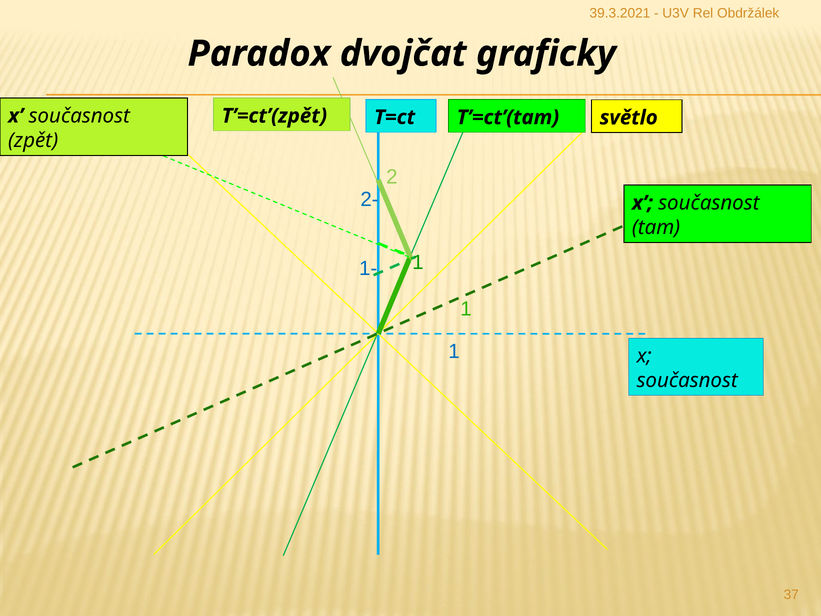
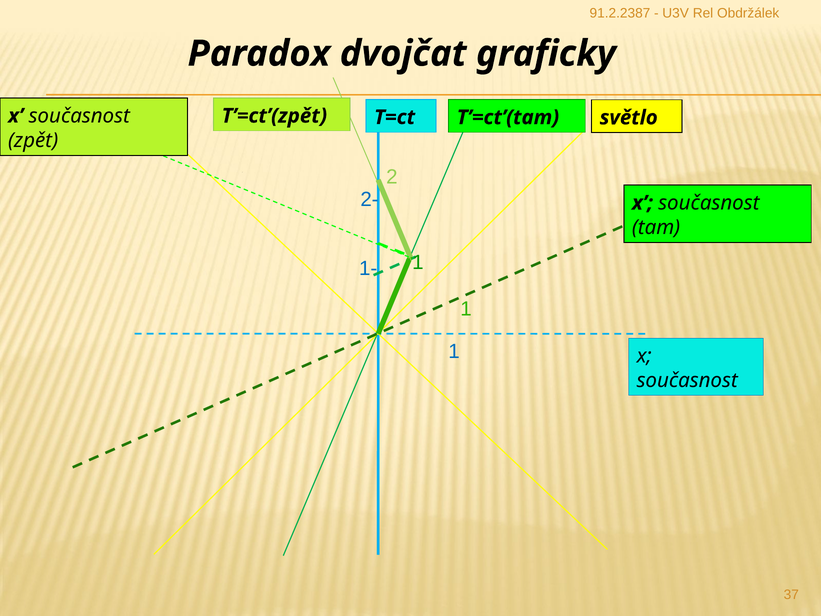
39.3.2021: 39.3.2021 -> 91.2.2387 (620, 13)
